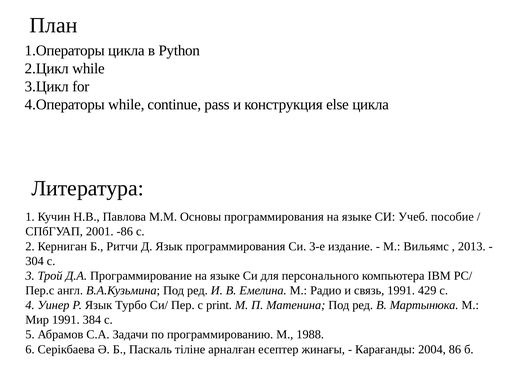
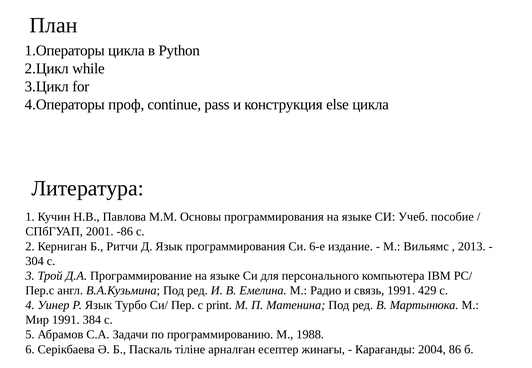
while: while -> проф (126, 105)
3-е: 3-е -> 6-е (317, 246)
